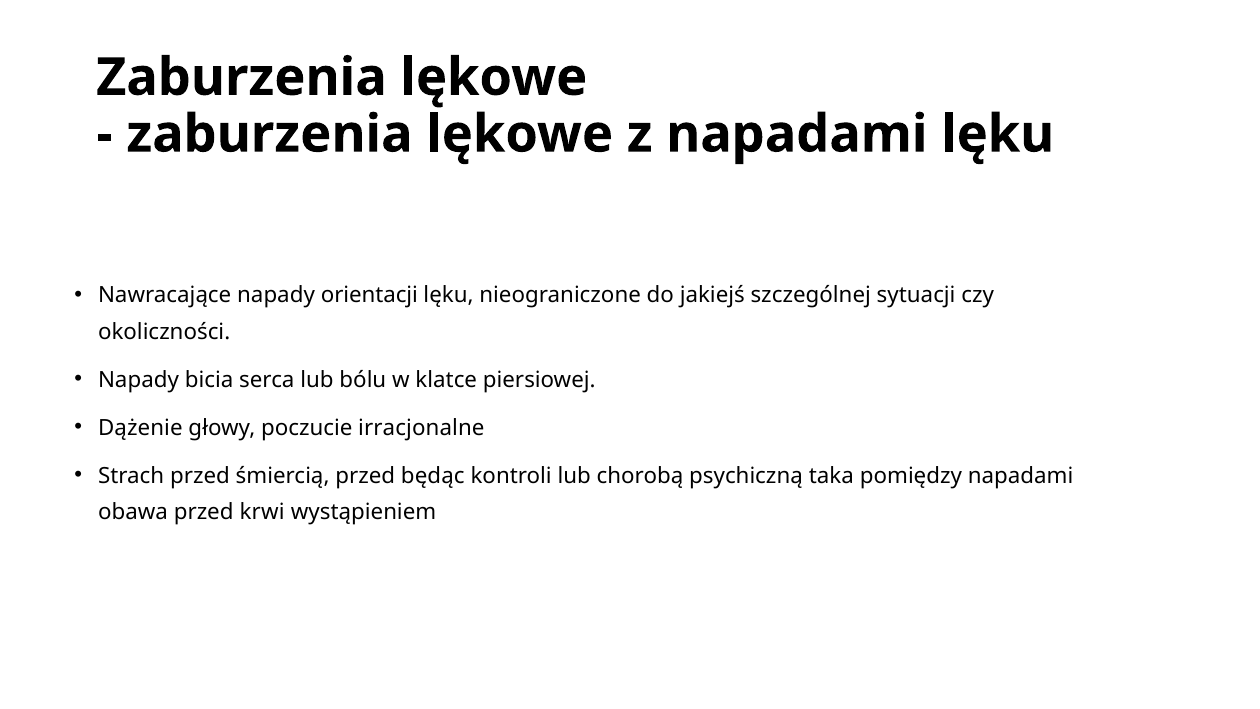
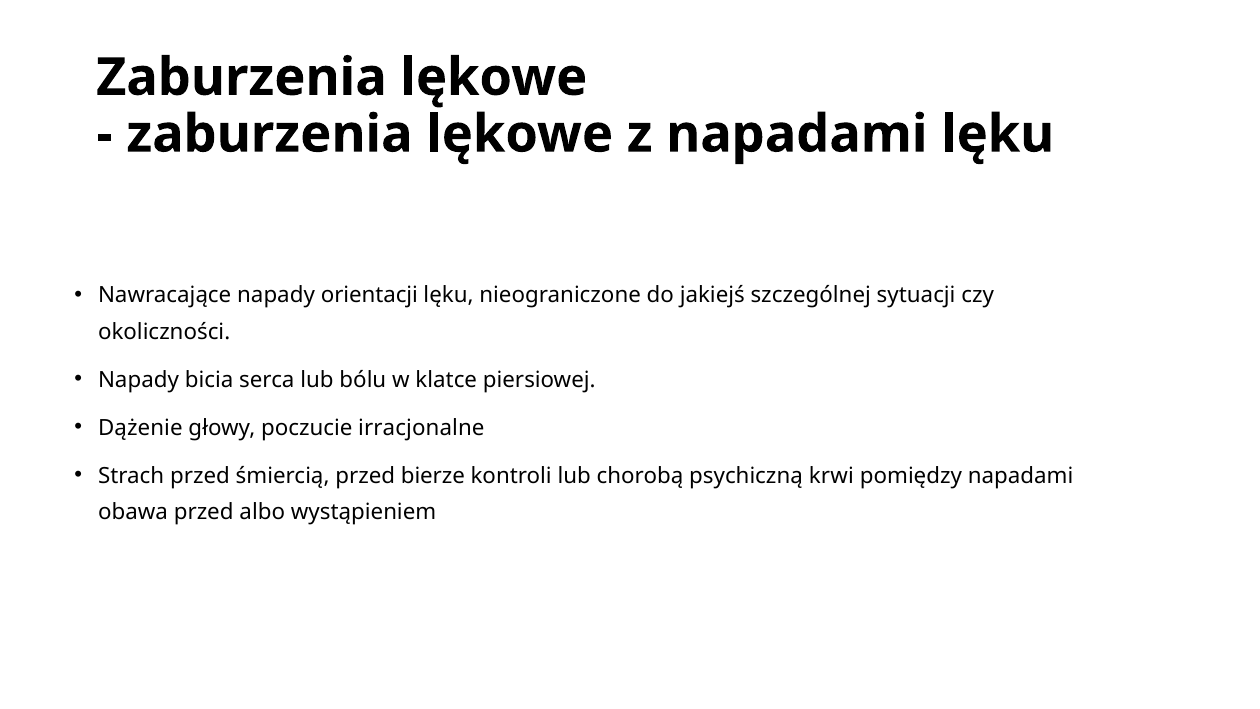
będąc: będąc -> bierze (433, 476)
taka: taka -> krwi (831, 476)
krwi: krwi -> albo (262, 512)
